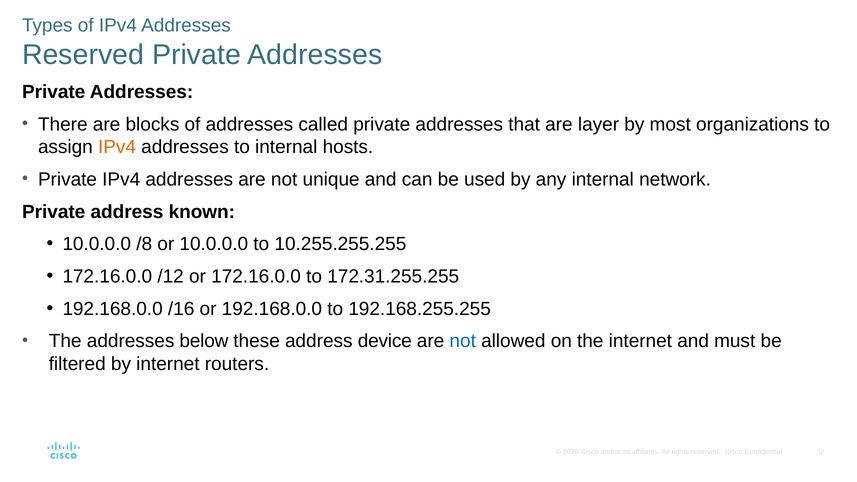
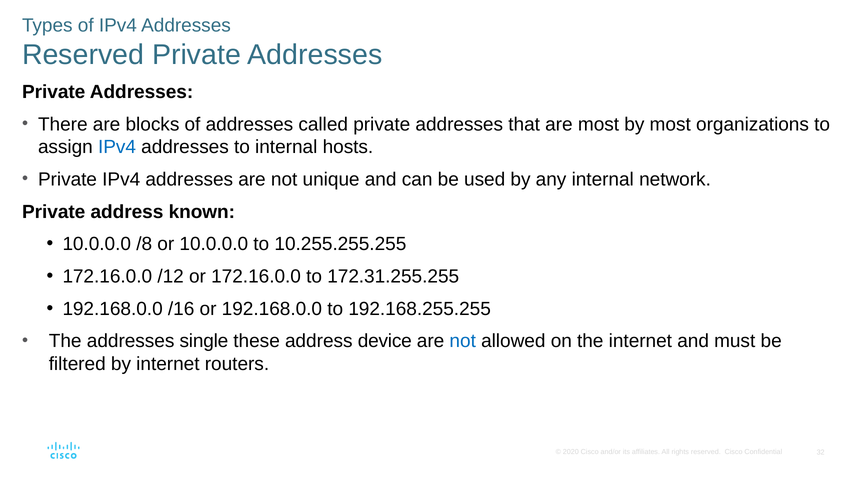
are layer: layer -> most (599, 124)
IPv4 colour: orange -> blue (117, 147)
below: below -> single (204, 341)
